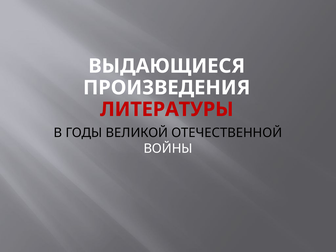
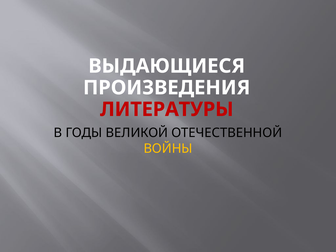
ВОЙНЫ colour: white -> yellow (168, 149)
